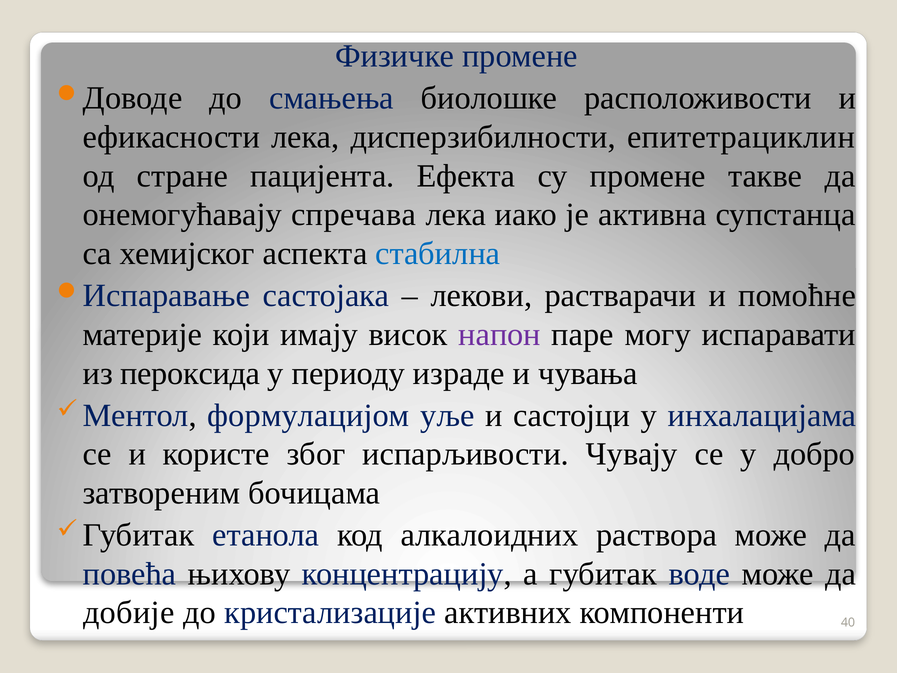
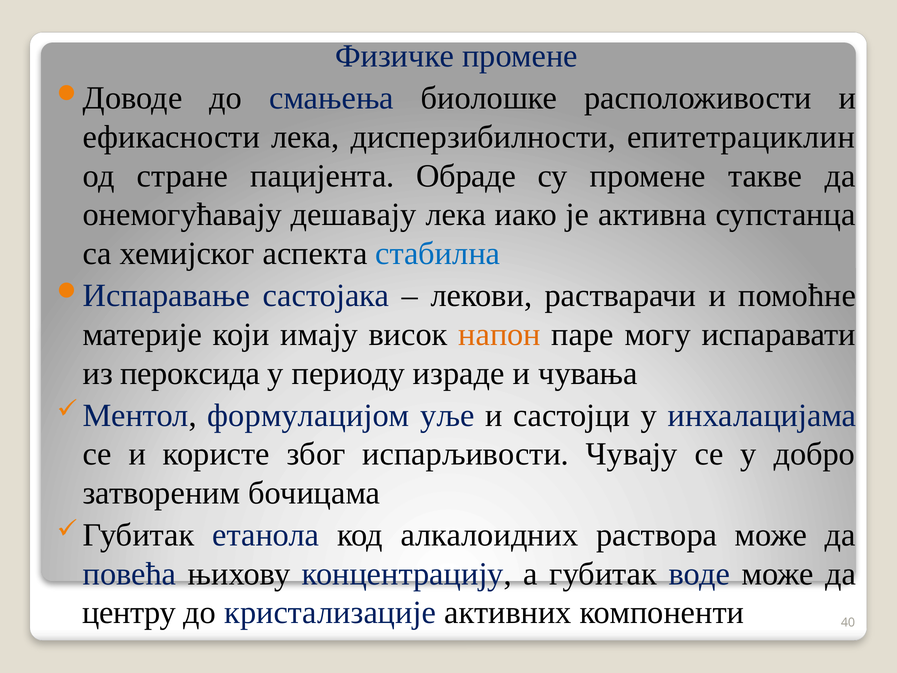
Ефекта: Ефекта -> Обраде (466, 176)
спречава: спречава -> дешавају (354, 215)
напон colour: purple -> orange (500, 334)
добије: добије -> центру (129, 613)
